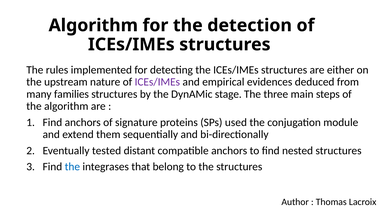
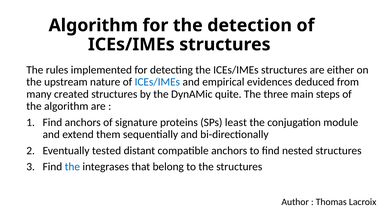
ICEs/IMEs colour: purple -> blue (157, 82)
families: families -> created (71, 94)
stage: stage -> quite (228, 94)
used: used -> least (236, 122)
